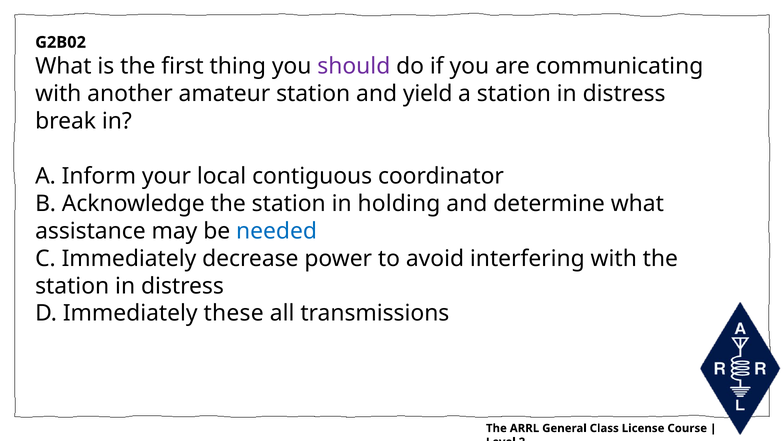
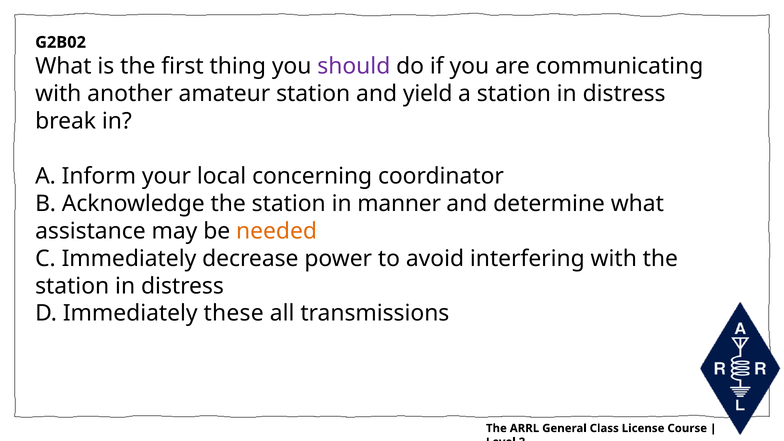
contiguous: contiguous -> concerning (312, 176)
holding: holding -> manner (399, 204)
needed colour: blue -> orange (277, 231)
